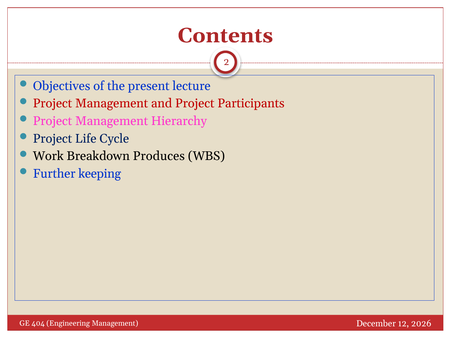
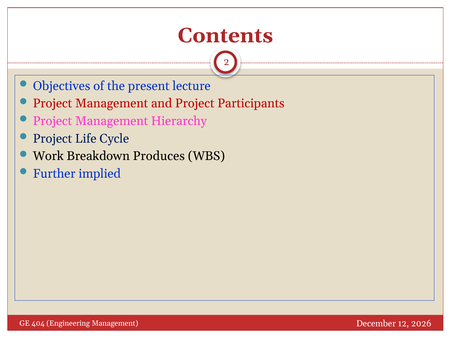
keeping: keeping -> implied (100, 174)
